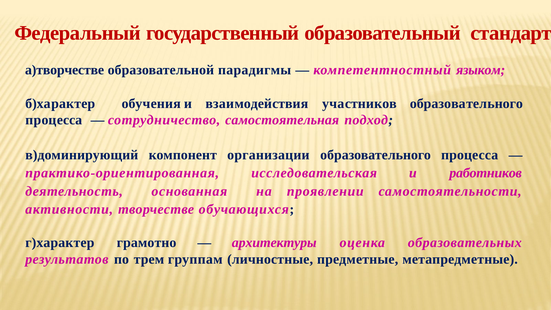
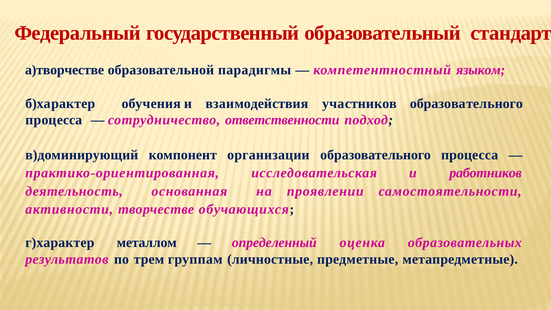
самостоятельная: самостоятельная -> ответственности (282, 120)
грамотно: грамотно -> металлом (147, 243)
архитектуры: архитектуры -> определенный (274, 243)
